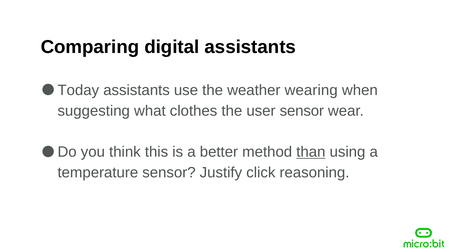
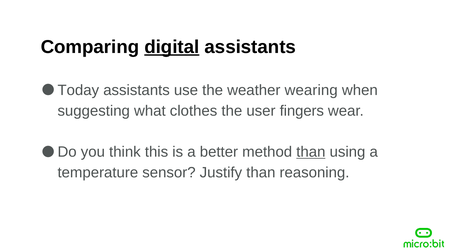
digital underline: none -> present (172, 47)
user sensor: sensor -> fingers (302, 111)
Justify click: click -> than (261, 173)
